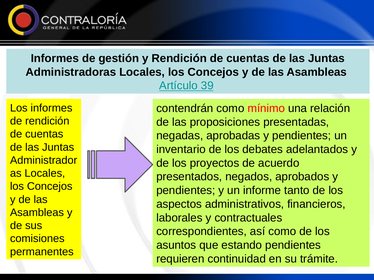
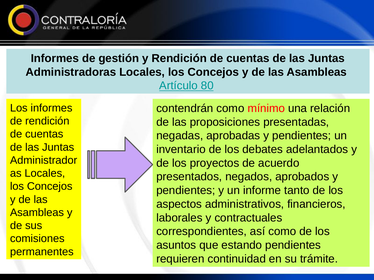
39: 39 -> 80 (207, 86)
